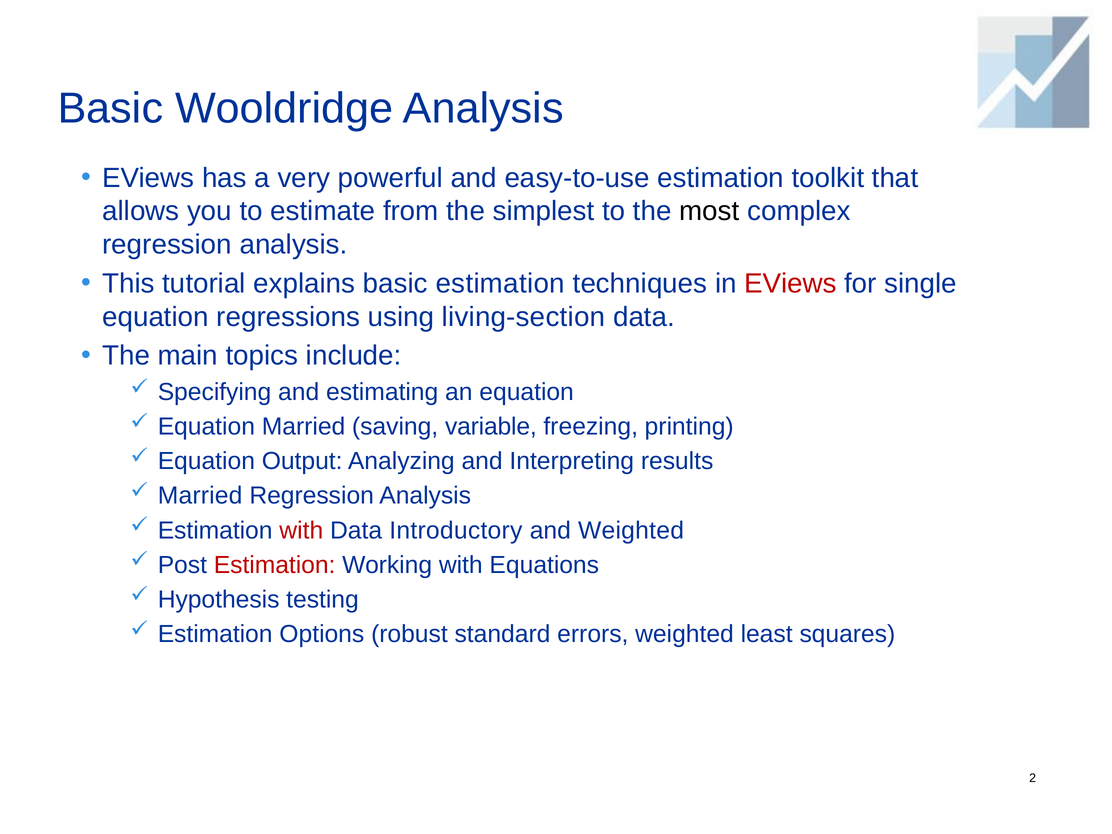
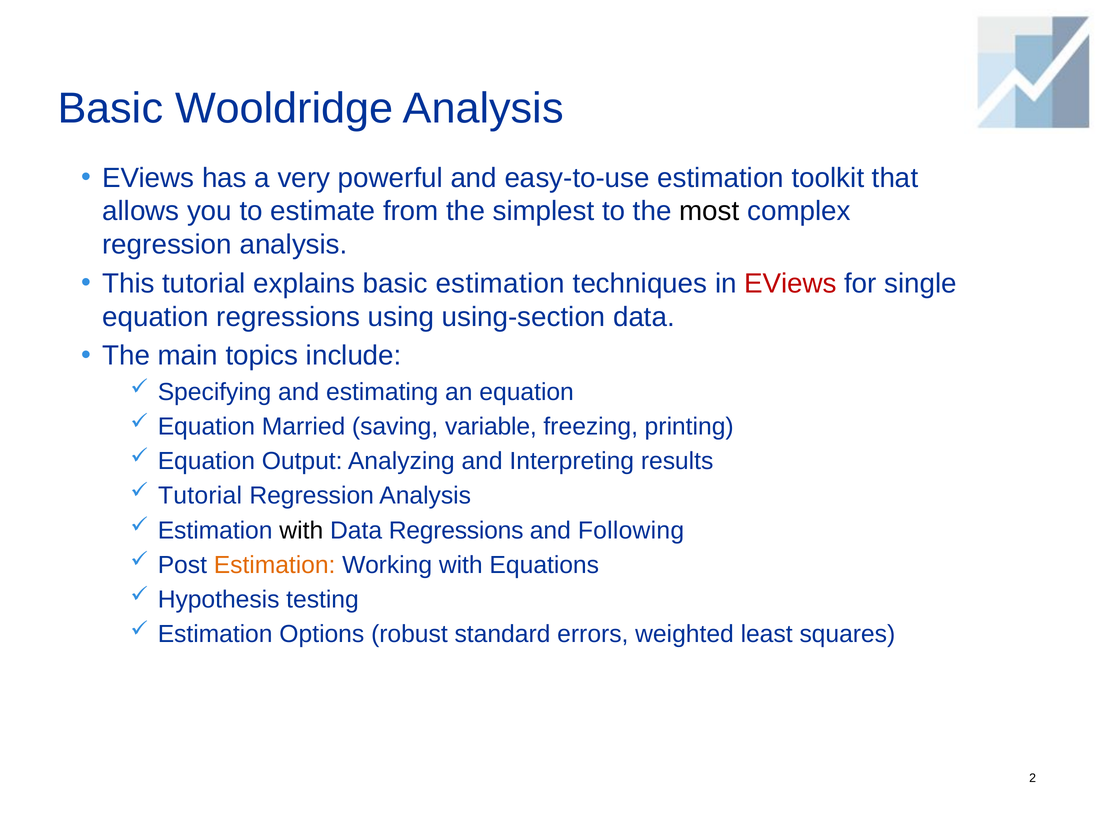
living-section: living-section -> using-section (524, 317)
Married: Married -> Tutorial (200, 496)
with colour: red -> black (301, 530)
Data Introductory: Introductory -> Regressions (456, 530)
and Weighted: Weighted -> Following (631, 530)
Estimation colour: red -> orange (275, 565)
